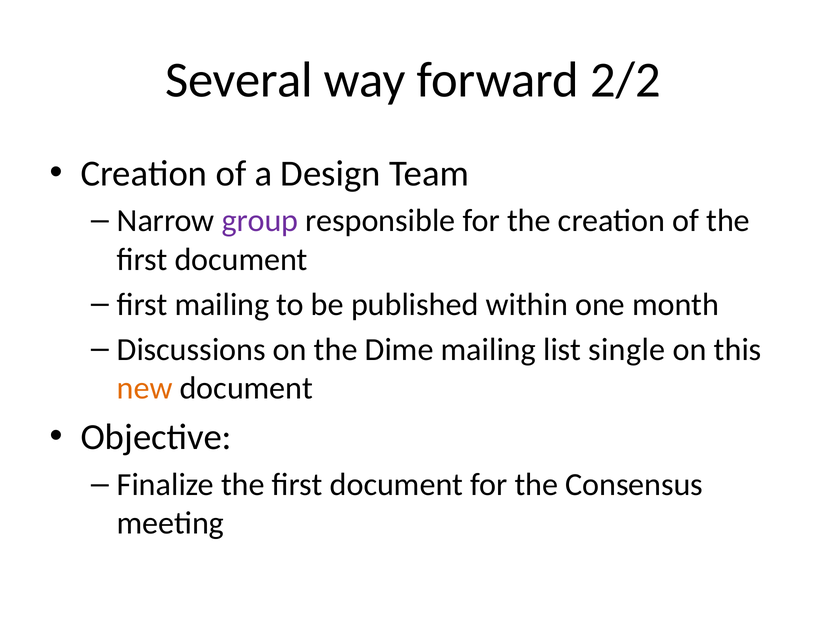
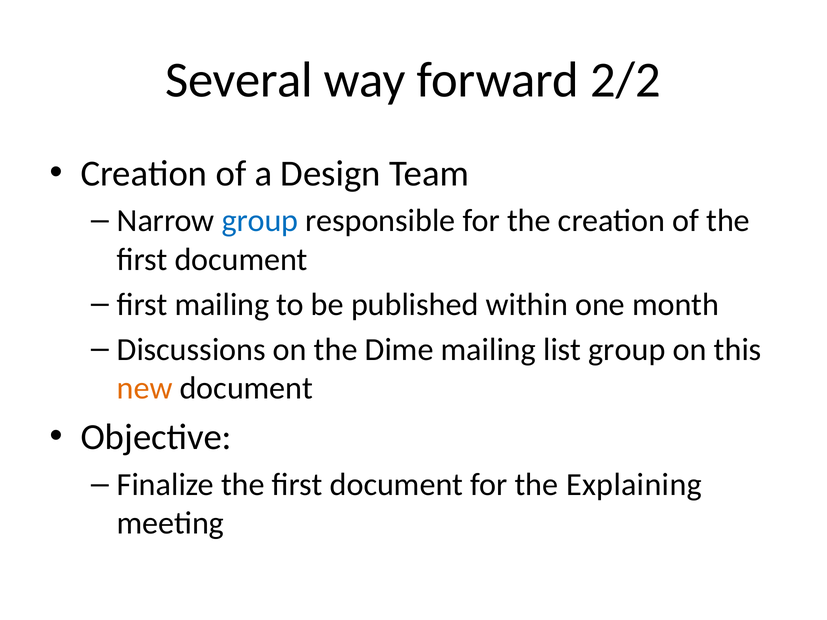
group colour: purple -> blue (260, 221)
list single: single -> group (627, 350)
Consensus: Consensus -> Explaining (634, 485)
